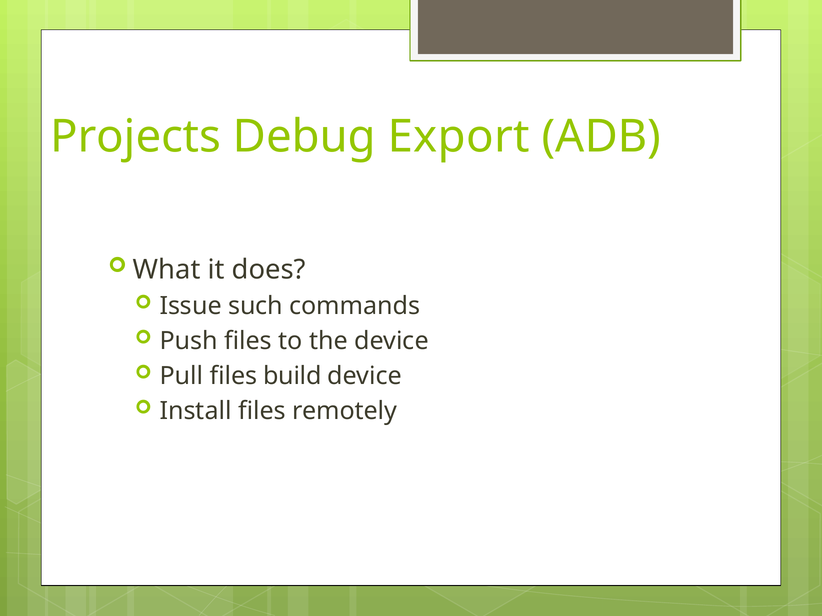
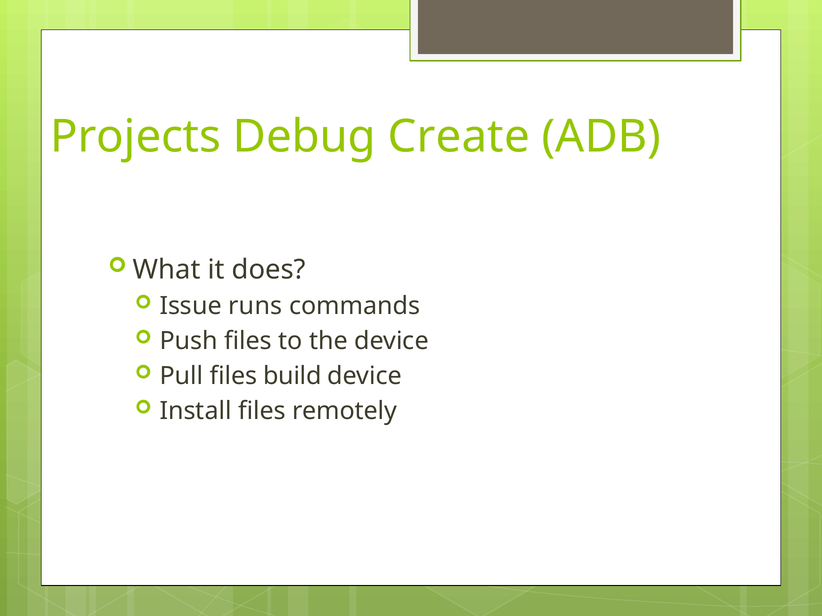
Export: Export -> Create (459, 137)
such: such -> runs (255, 306)
